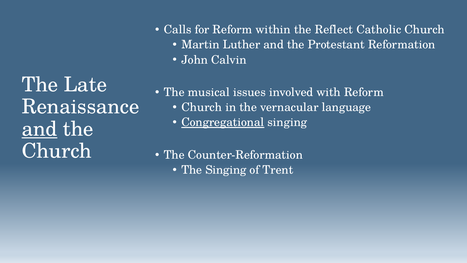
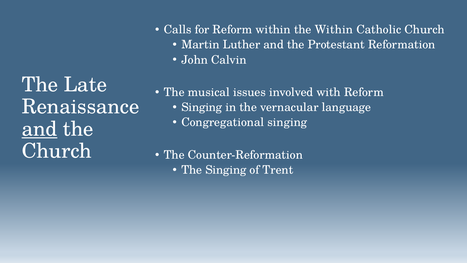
the Reflect: Reflect -> Within (334, 30)
Church: Church -> Singing (202, 107)
Congregational underline: present -> none (223, 122)
